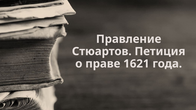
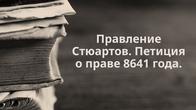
1621: 1621 -> 8641 (136, 64)
